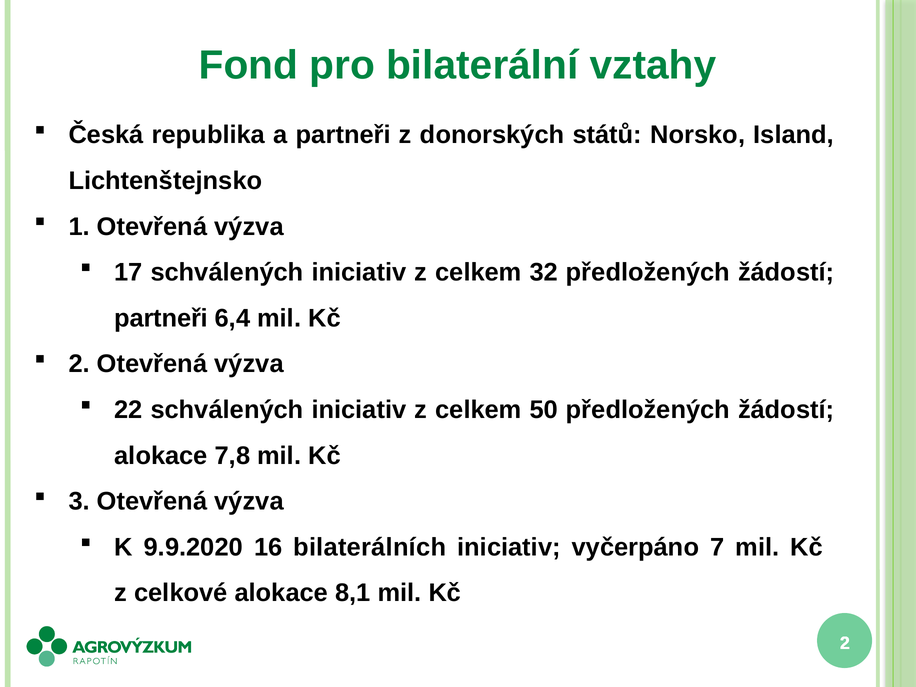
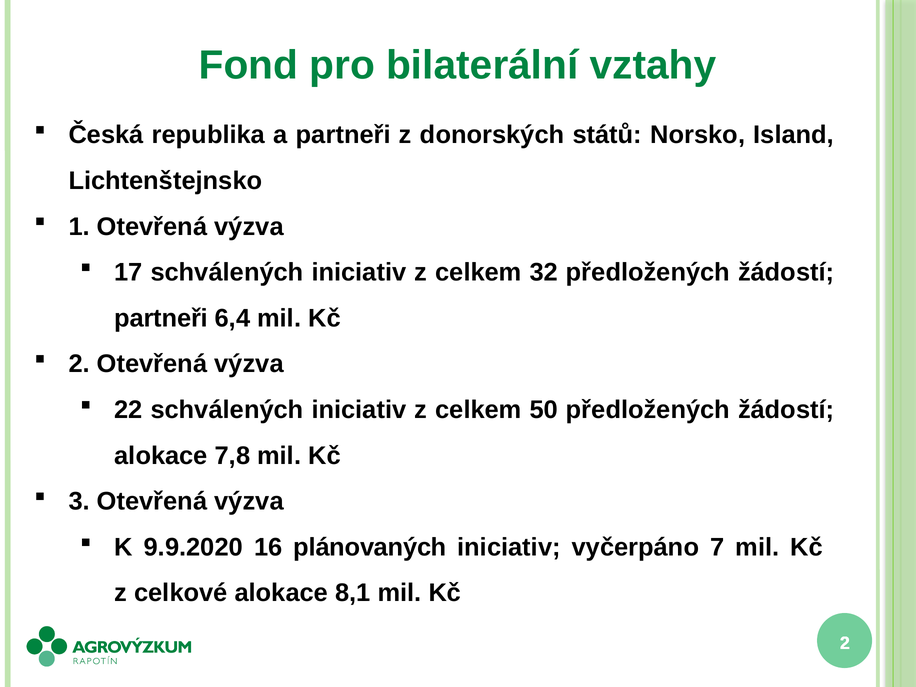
bilaterálních: bilaterálních -> plánovaných (370, 547)
